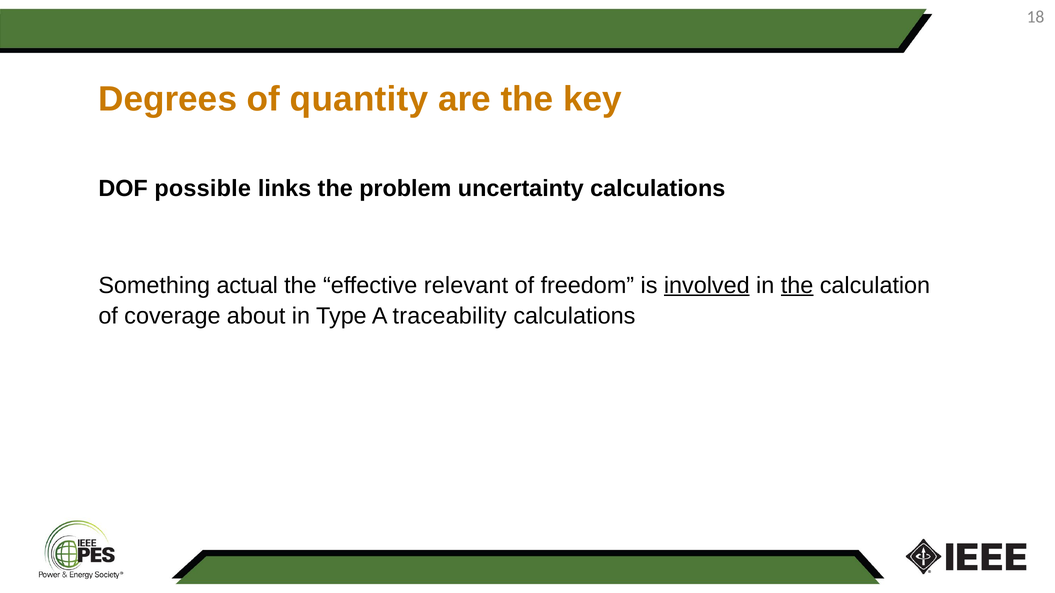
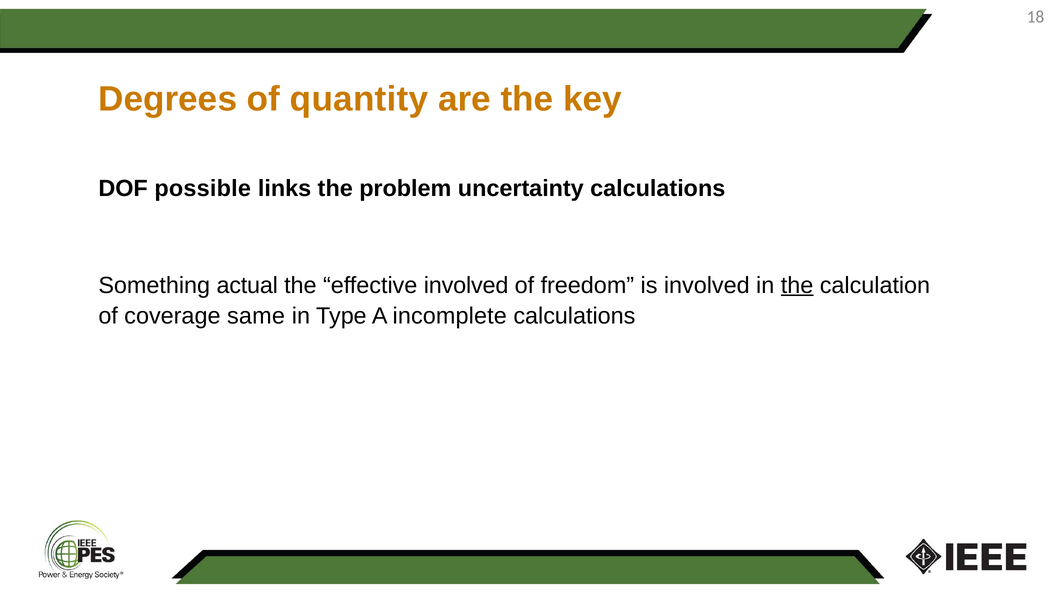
effective relevant: relevant -> involved (466, 286)
involved underline: present -> none (707, 286)
about: about -> same (256, 316)
traceability: traceability -> incomplete (450, 316)
